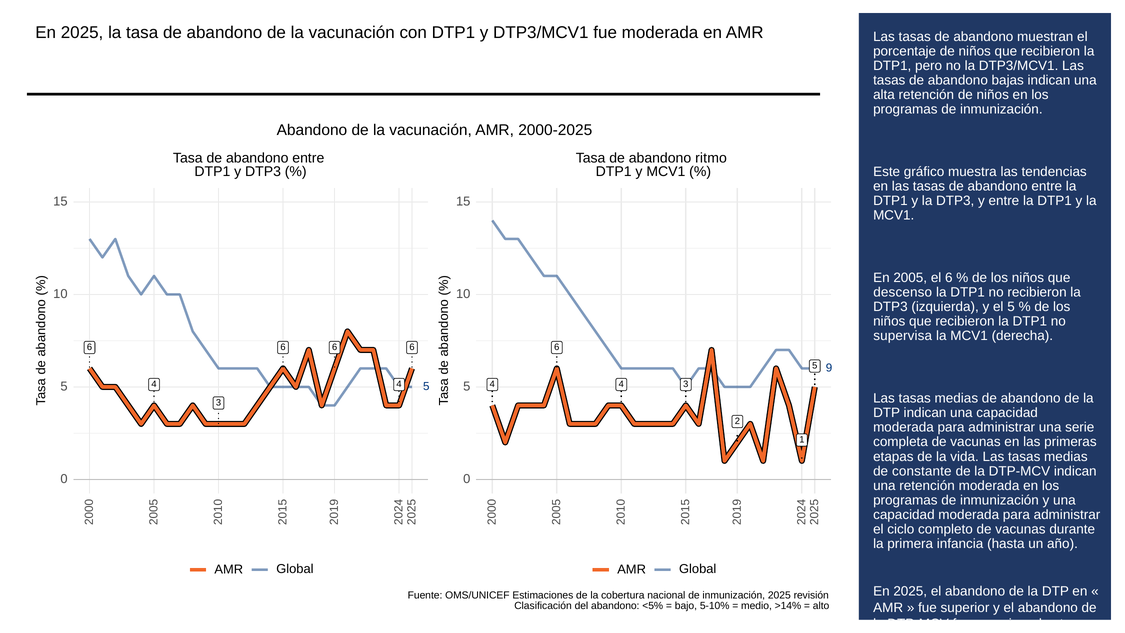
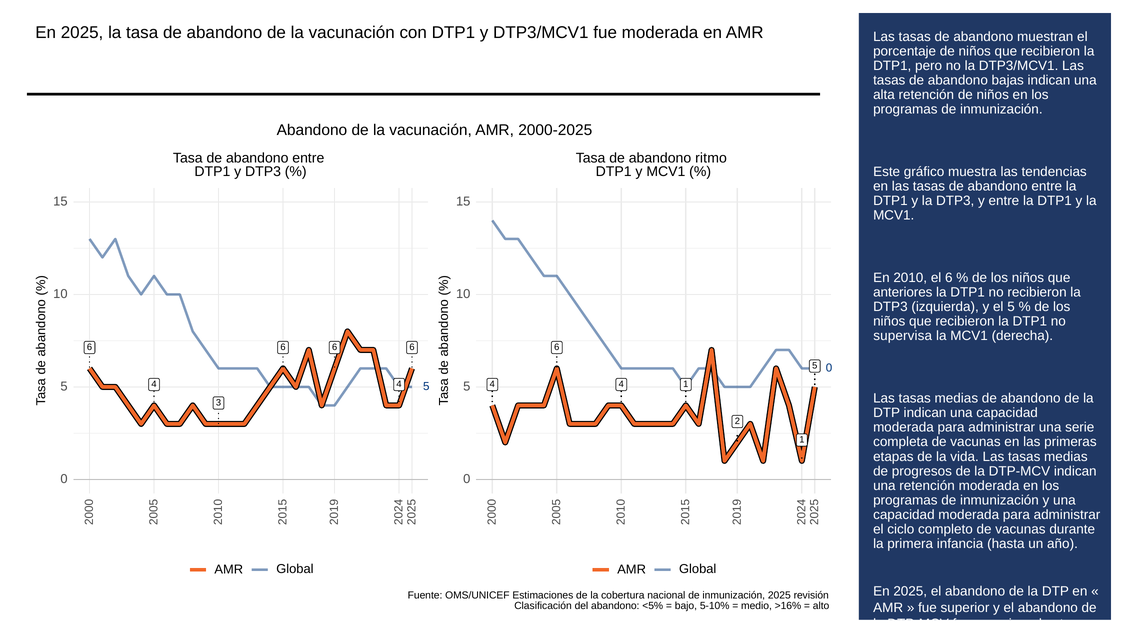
2005: 2005 -> 2010 (910, 278)
descenso: descenso -> anteriores (903, 292)
9: 9 -> 0 (829, 368)
3: 3 -> 1 (686, 384)
constante: constante -> progresos (922, 471)
>14%: >14% -> >16% (788, 606)
